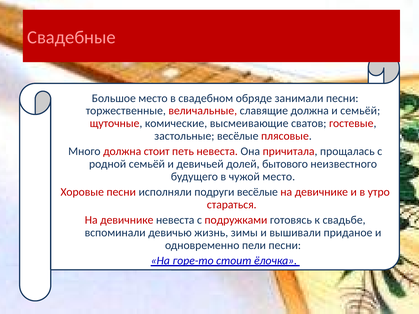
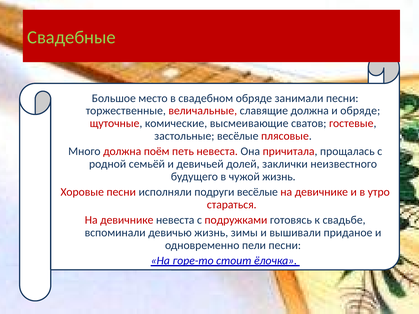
Свадебные colour: pink -> light green (71, 37)
и семьёй: семьёй -> обряде (360, 111)
должна стоит: стоит -> поём (157, 152)
бытового: бытового -> заклички (285, 164)
чужой место: место -> жизнь (279, 177)
